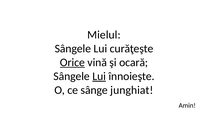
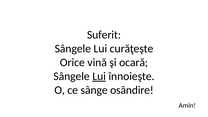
Mielul: Mielul -> Suferit (104, 35)
Orice underline: present -> none (72, 62)
junghiat: junghiat -> osândire (132, 90)
